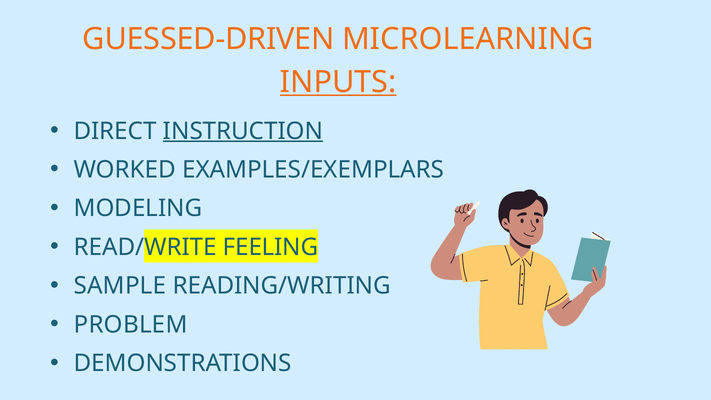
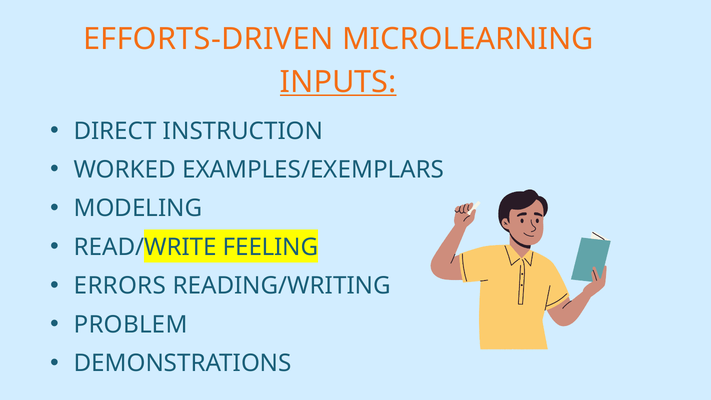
GUESSED-DRIVEN: GUESSED-DRIVEN -> EFFORTS-DRIVEN (208, 39)
INSTRUCTION underline: present -> none (243, 131)
SAMPLE: SAMPLE -> ERRORS (120, 286)
